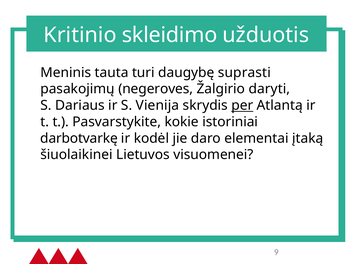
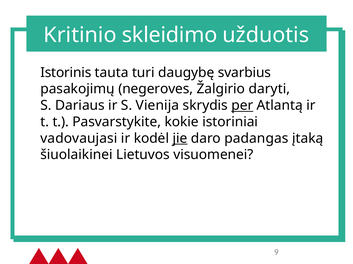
Meninis: Meninis -> Istorinis (66, 73)
suprasti: suprasti -> svarbius (244, 73)
darbotvarkę: darbotvarkę -> vadovaujasi (79, 139)
jie underline: none -> present (180, 139)
elementai: elementai -> padangas (256, 139)
